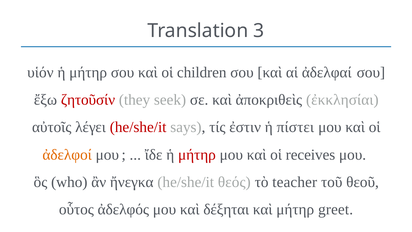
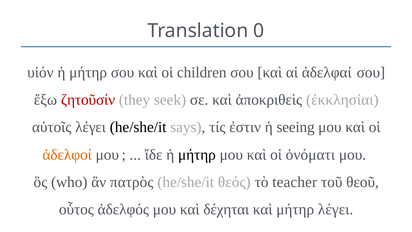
3: 3 -> 0 (259, 31)
he/she/it colour: red -> black (138, 127)
πίστει: πίστει -> seeing (296, 127)
μήτηρ colour: red -> black (197, 155)
receives: receives -> ὀνόματι (310, 155)
ἤνεγκα: ἤνεγκα -> πατρὸς (132, 182)
δέξηται: δέξηται -> δέχηται (226, 209)
μήτηρ greet: greet -> λέγει (336, 209)
